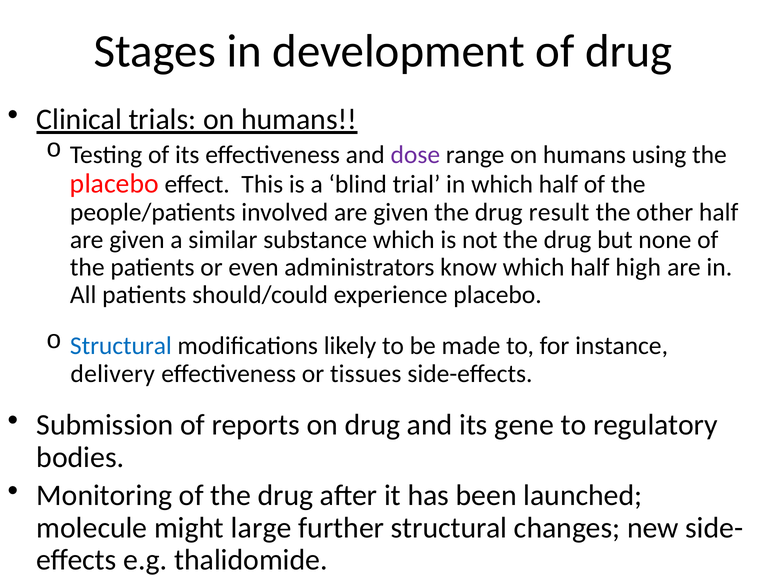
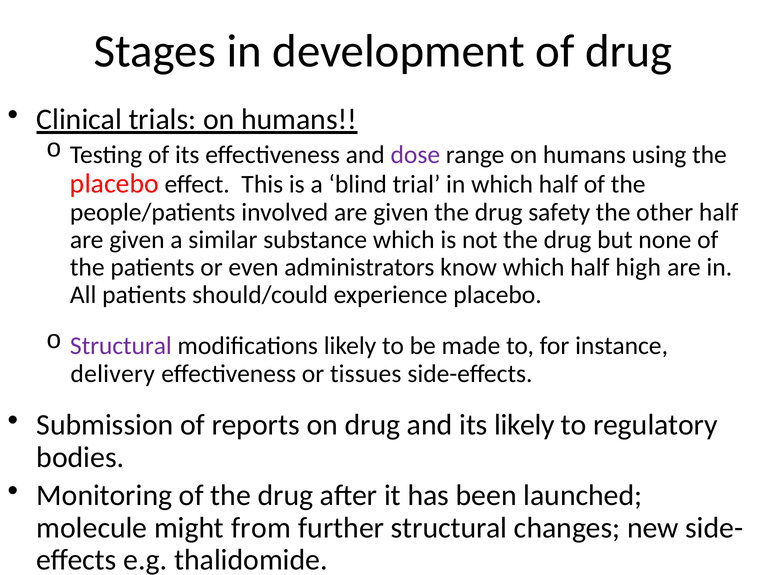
result: result -> safety (559, 212)
Structural colour: blue -> purple (121, 346)
its gene: gene -> likely (524, 425)
large: large -> from (261, 528)
